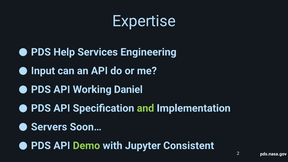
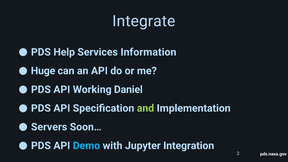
Expertise: Expertise -> Integrate (144, 21)
Engineering: Engineering -> Information (148, 52)
Input: Input -> Huge (43, 71)
Demo colour: light green -> light blue (86, 146)
Consistent: Consistent -> Integration (189, 146)
